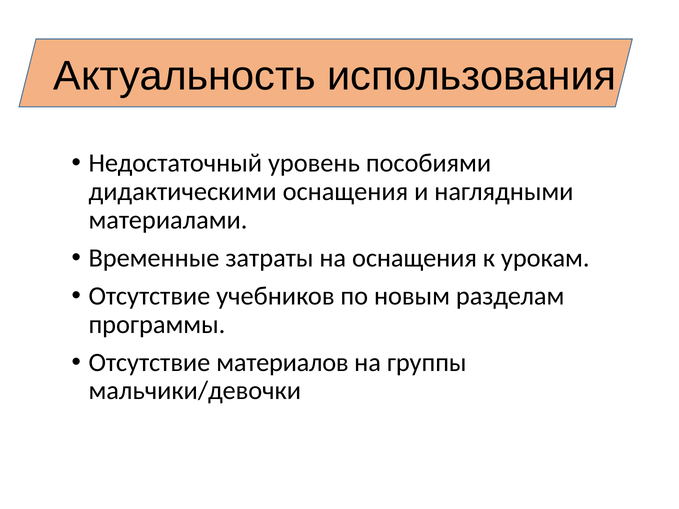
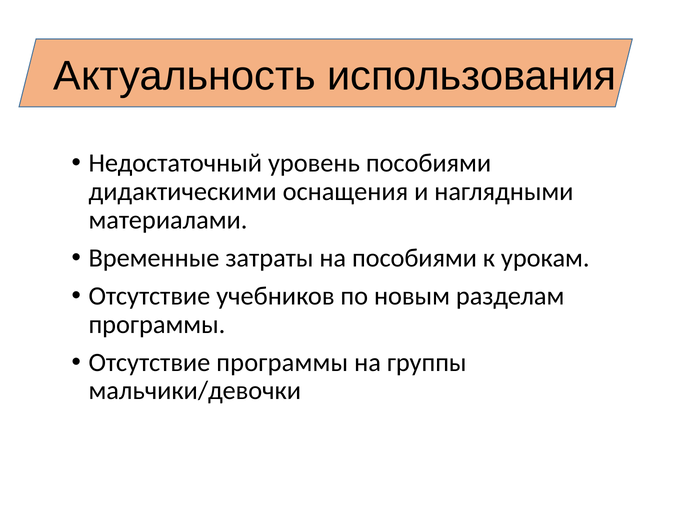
на оснащения: оснащения -> пособиями (415, 258)
Отсутствие материалов: материалов -> программы (282, 362)
